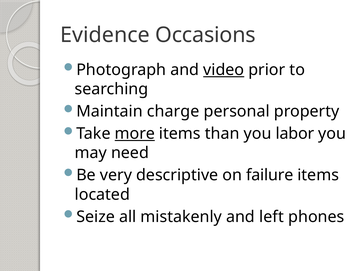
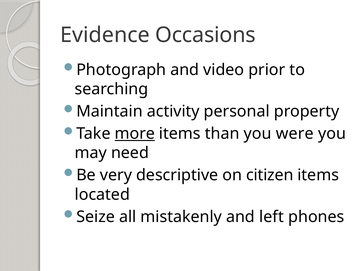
video underline: present -> none (224, 70)
charge: charge -> activity (173, 111)
labor: labor -> were (295, 133)
failure: failure -> citizen (270, 175)
